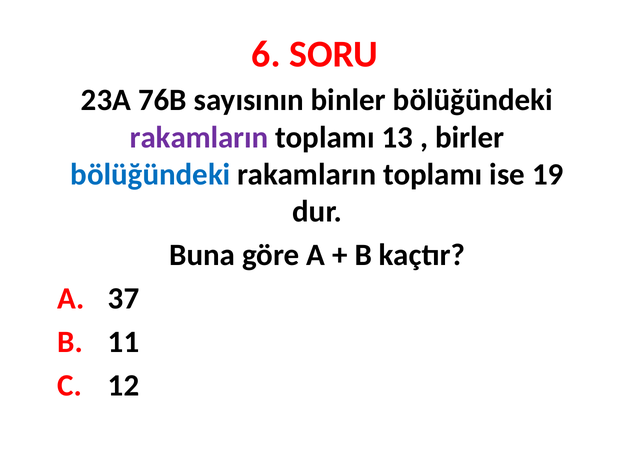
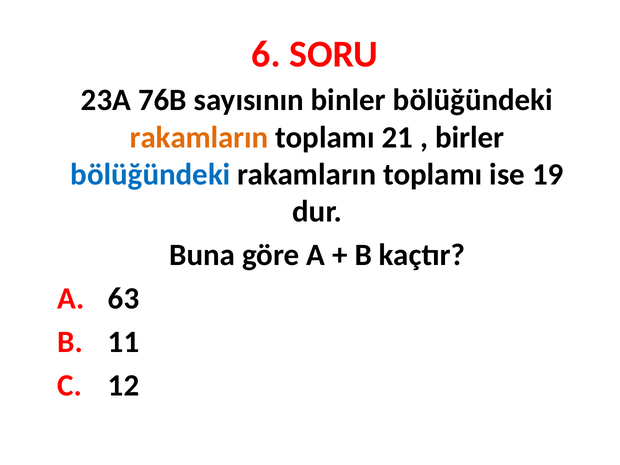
rakamların colour: purple -> orange (199, 137)
13: 13 -> 21 (397, 137)
37: 37 -> 63 (124, 299)
